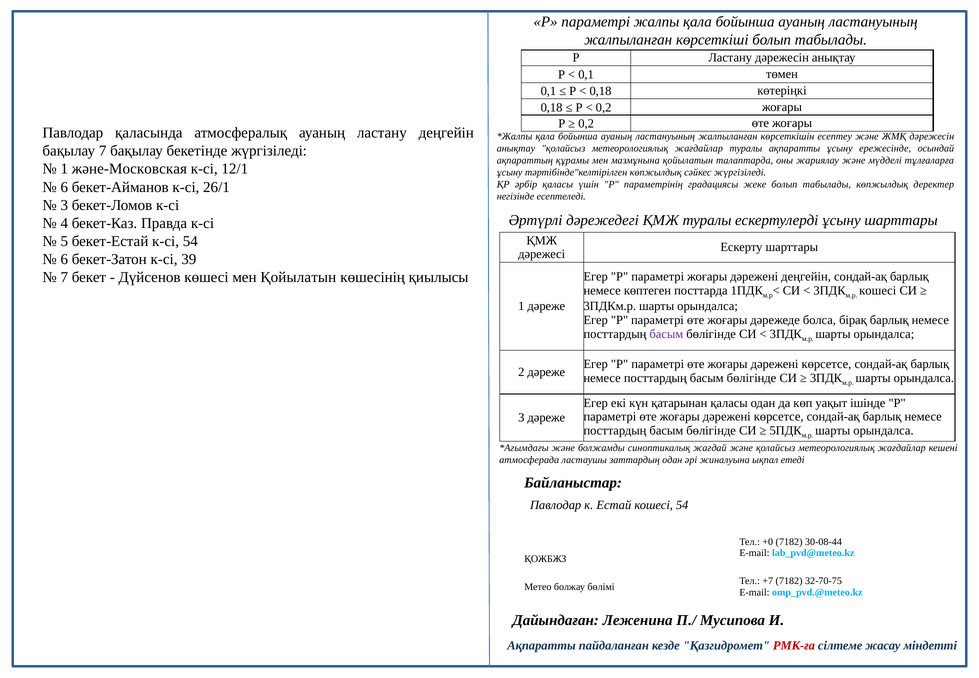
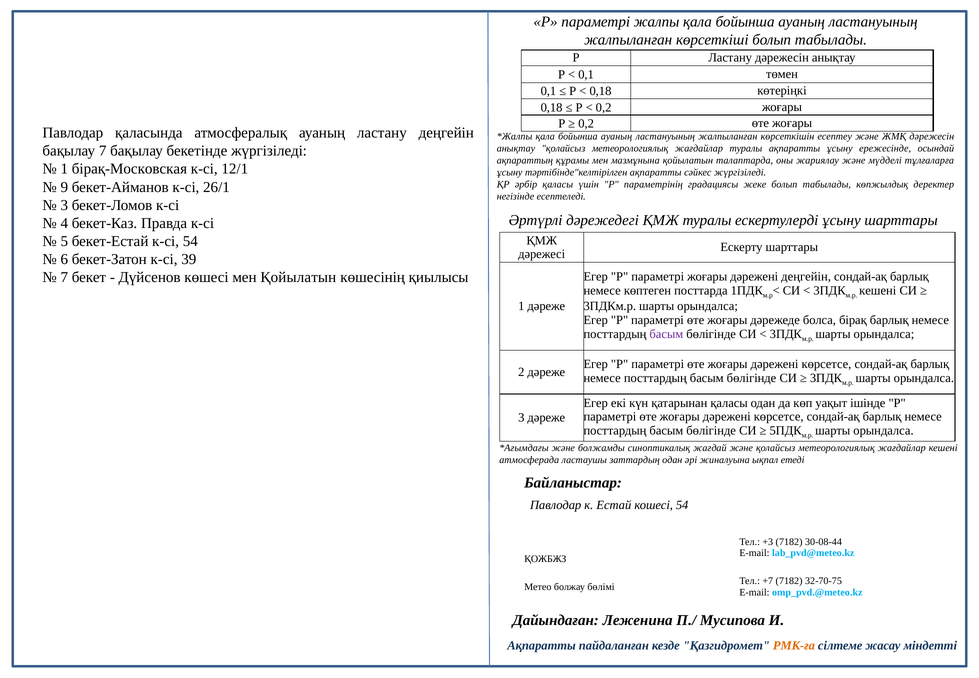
және-Московская: және-Московская -> бірақ-Московская (129, 169)
тәртібінде"келтірілген көпжылдық: көпжылдық -> ақпаратты (656, 172)
6: 6 -> 9 (64, 187)
кошесi: кошесi -> кешені (878, 290)
+0: +0 -> +3 (768, 542)
РМК-ға colour: red -> orange (794, 645)
